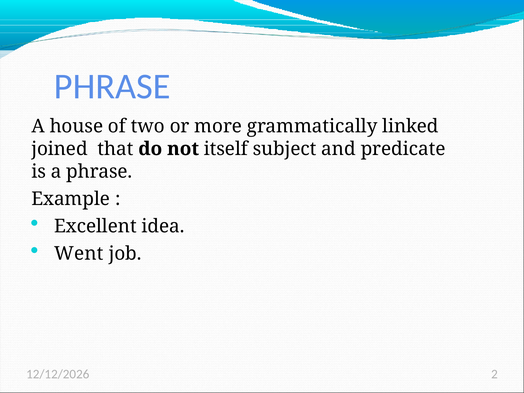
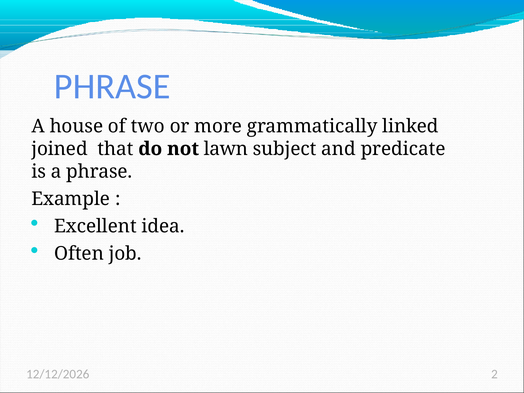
itself: itself -> lawn (226, 149)
Went: Went -> Often (79, 254)
